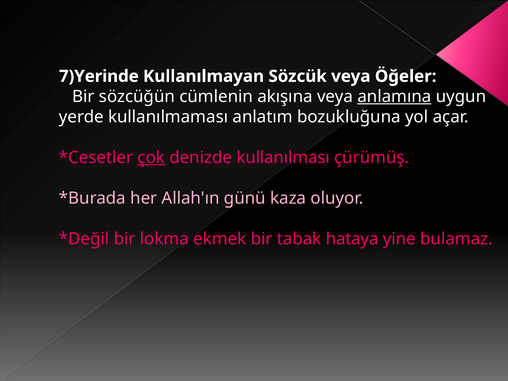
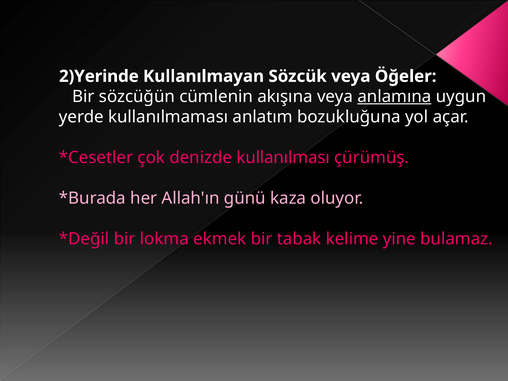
7)Yerinde: 7)Yerinde -> 2)Yerinde (99, 76)
çok underline: present -> none (151, 158)
hataya: hataya -> kelime (352, 239)
